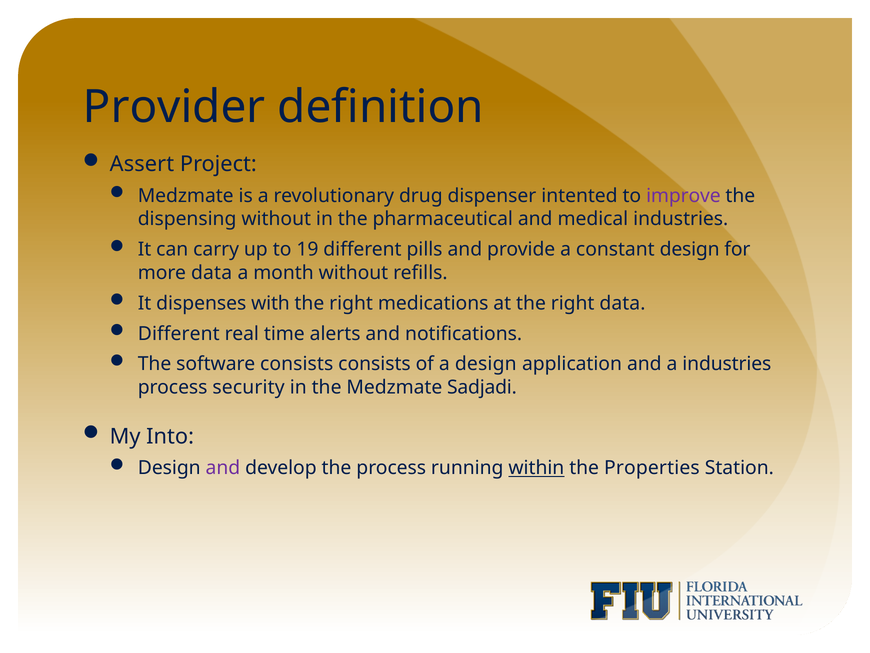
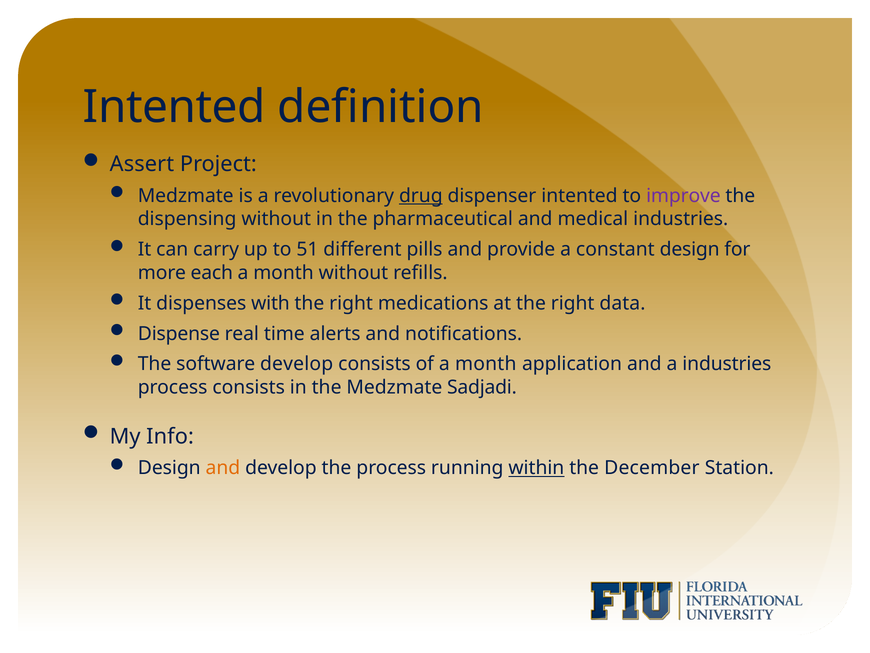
Provider: Provider -> Intented (174, 107)
drug underline: none -> present (421, 196)
19: 19 -> 51 (307, 249)
more data: data -> each (212, 272)
Different: Different -> Dispense (179, 333)
software consists: consists -> develop (297, 364)
of a design: design -> month (486, 364)
process security: security -> consists (249, 387)
Into: Into -> Info (170, 436)
and colour: purple -> orange (223, 468)
Properties: Properties -> December (652, 468)
